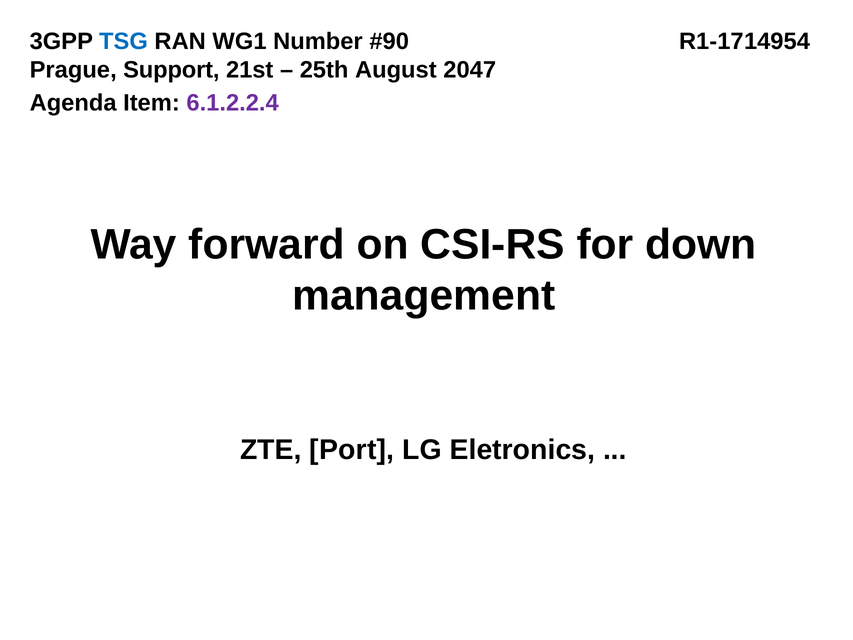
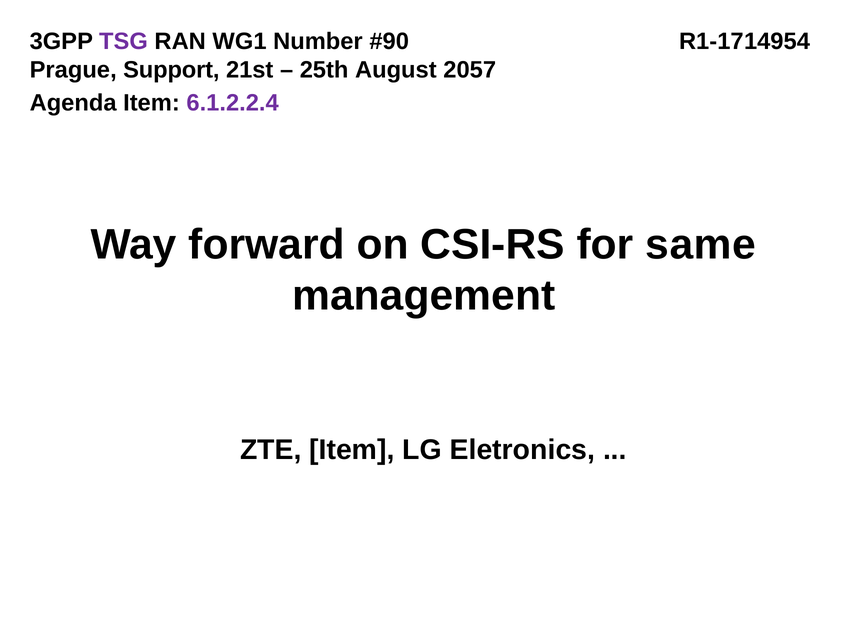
TSG colour: blue -> purple (123, 41)
2047: 2047 -> 2057 (470, 70)
down: down -> same (701, 245)
ZTE Port: Port -> Item (352, 450)
